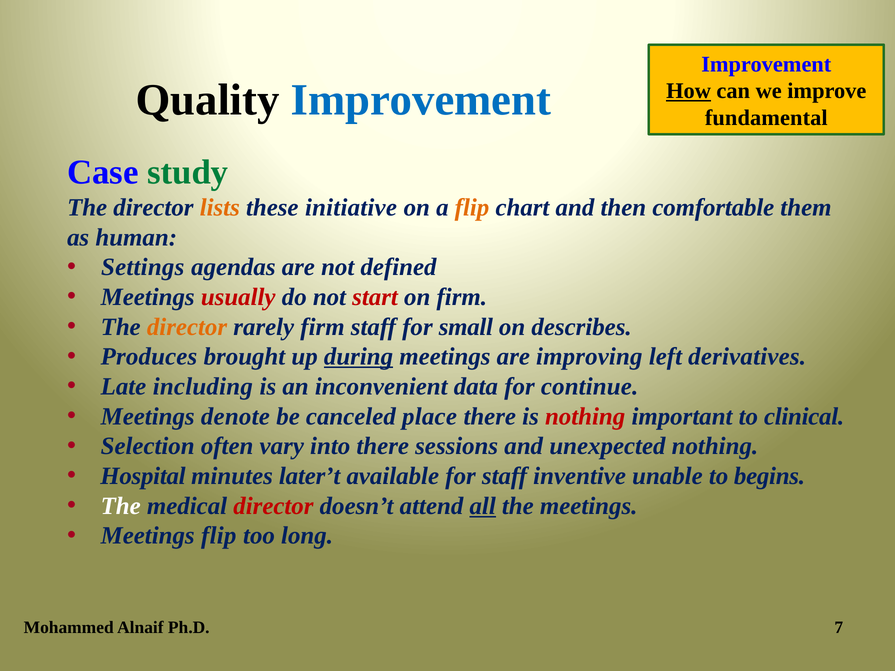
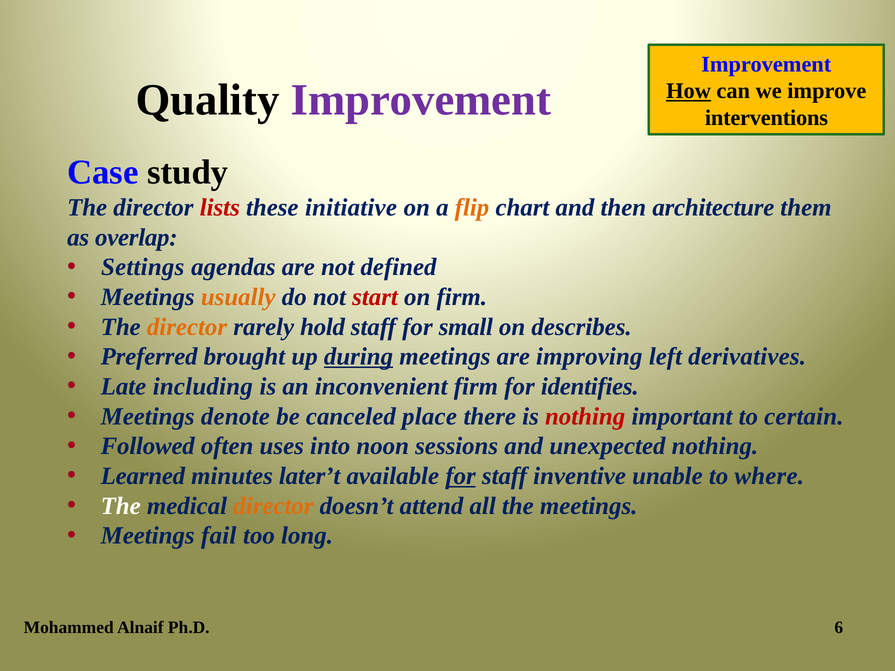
Improvement colour: blue -> purple (421, 100)
fundamental: fundamental -> interventions (766, 118)
study colour: green -> black (188, 172)
lists colour: orange -> red (220, 208)
comfortable: comfortable -> architecture (713, 208)
human: human -> overlap (136, 237)
usually colour: red -> orange (238, 297)
rarely firm: firm -> hold (323, 327)
Produces: Produces -> Preferred (149, 357)
inconvenient data: data -> firm (476, 387)
continue: continue -> identifies (590, 387)
clinical: clinical -> certain (804, 417)
Selection: Selection -> Followed (148, 446)
vary: vary -> uses (282, 446)
into there: there -> noon (383, 446)
Hospital: Hospital -> Learned (143, 476)
for underline: none -> present (461, 476)
begins: begins -> where (769, 476)
director colour: red -> orange (273, 506)
all underline: present -> none (483, 506)
Meetings flip: flip -> fail (219, 536)
7: 7 -> 6 (839, 628)
